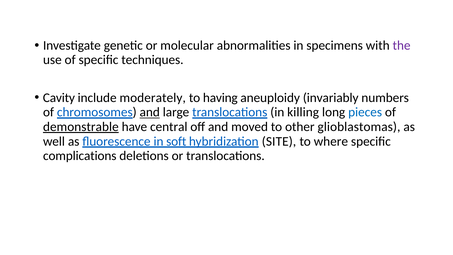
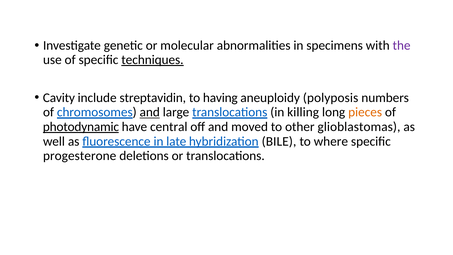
techniques underline: none -> present (152, 60)
moderately: moderately -> streptavidin (153, 98)
invariably: invariably -> polyposis (331, 98)
pieces colour: blue -> orange (365, 112)
demonstrable: demonstrable -> photodynamic (81, 127)
soft: soft -> late (176, 141)
SITE: SITE -> BILE (279, 141)
complications: complications -> progesterone (80, 156)
